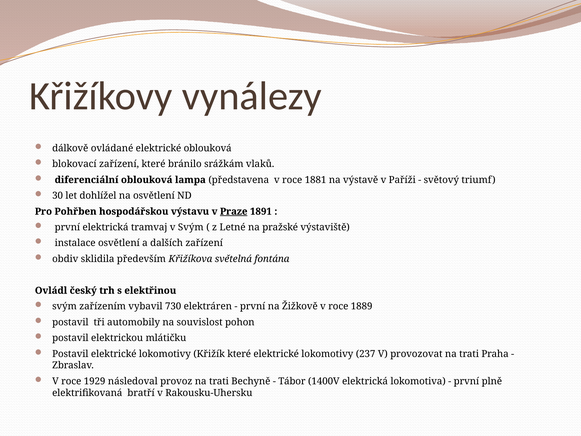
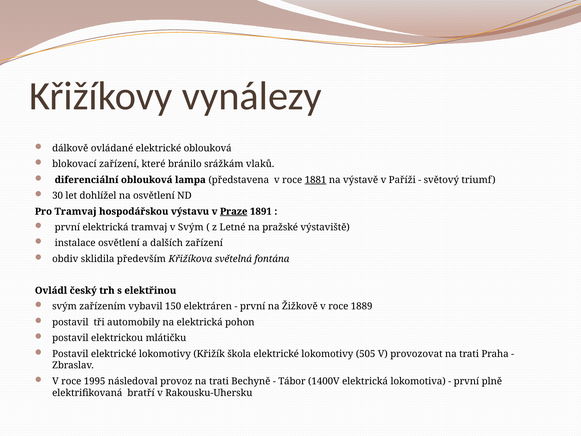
1881 underline: none -> present (316, 180)
Pro Pohřben: Pohřben -> Tramvaj (76, 211)
730: 730 -> 150 (173, 306)
na souvislost: souvislost -> elektrická (200, 322)
Křižík které: které -> škola (239, 354)
237: 237 -> 505 (366, 354)
1929: 1929 -> 1995 (95, 381)
